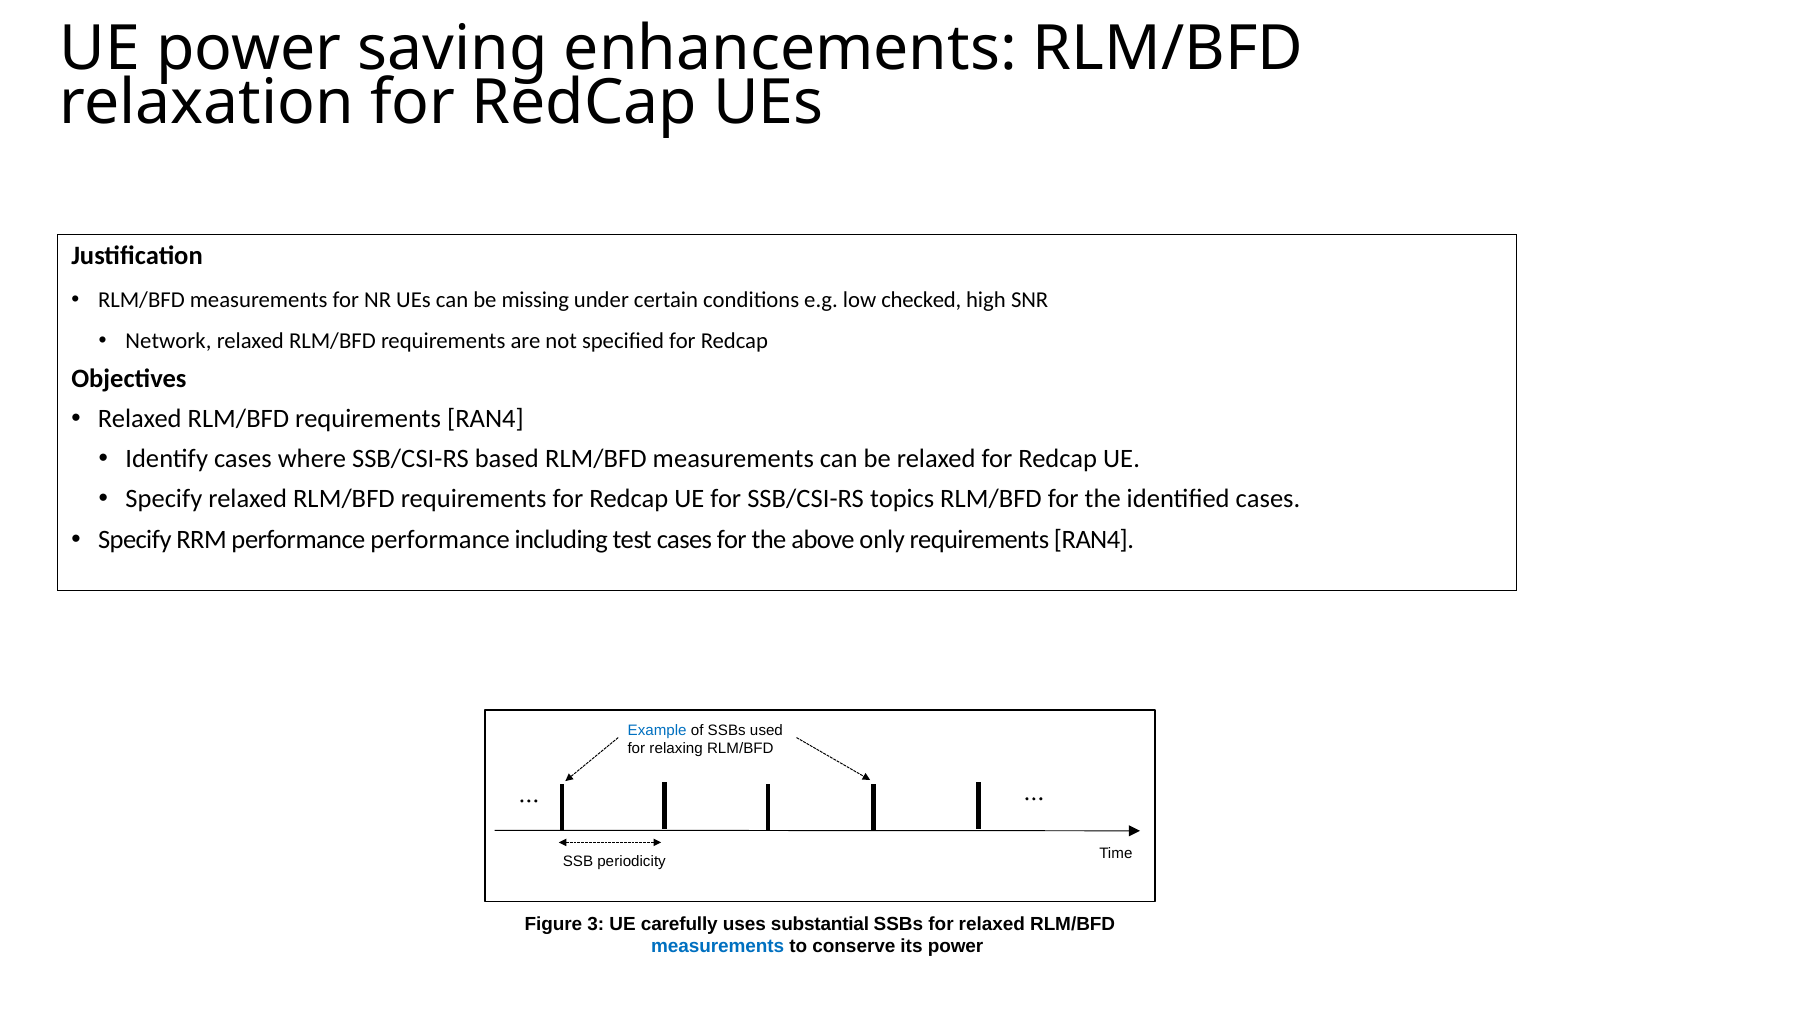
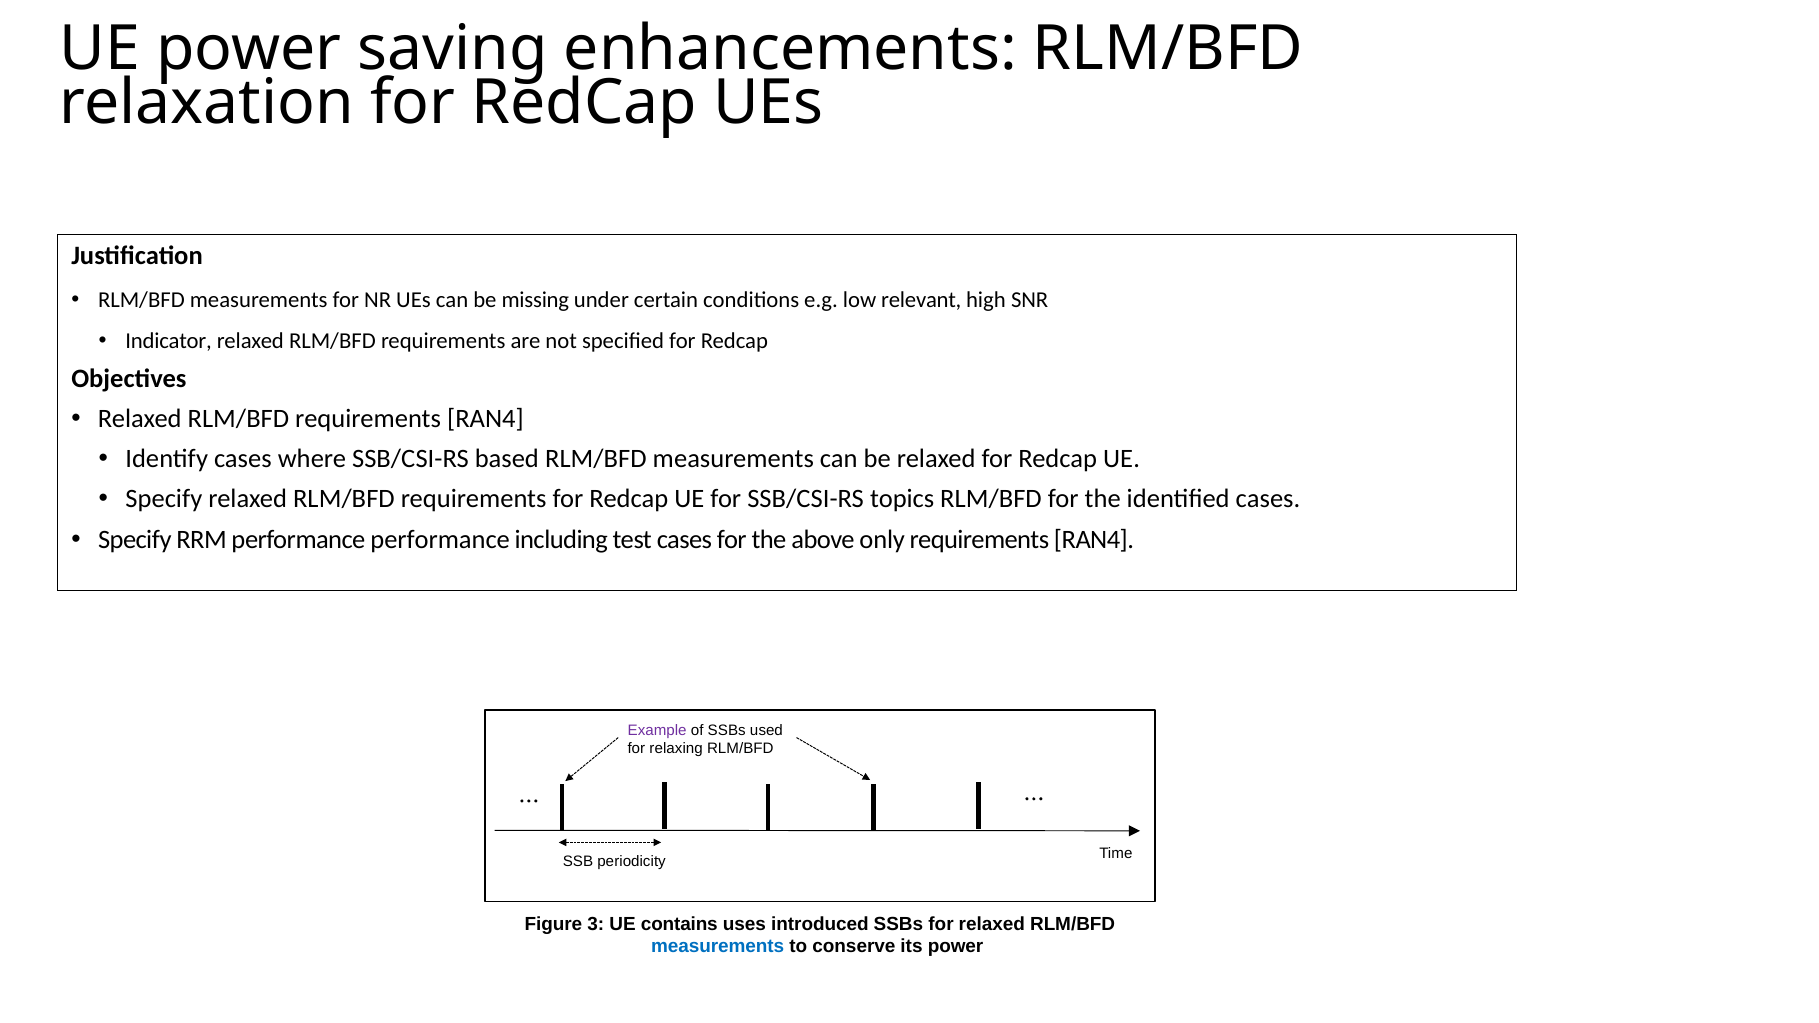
checked: checked -> relevant (921, 300)
Network: Network -> Indicator (169, 341)
Example colour: blue -> purple (657, 731)
carefully: carefully -> contains (679, 924)
substantial: substantial -> introduced (820, 924)
